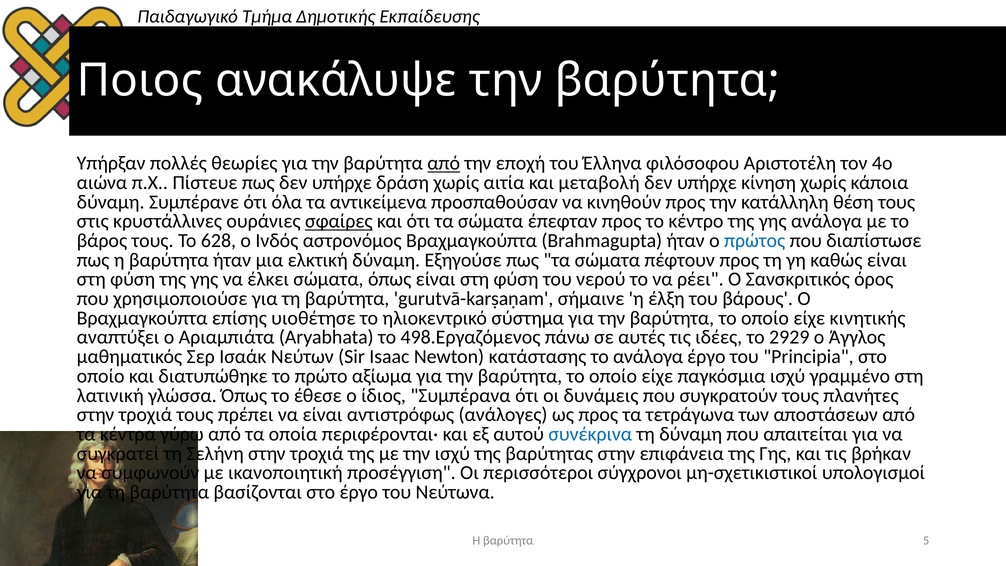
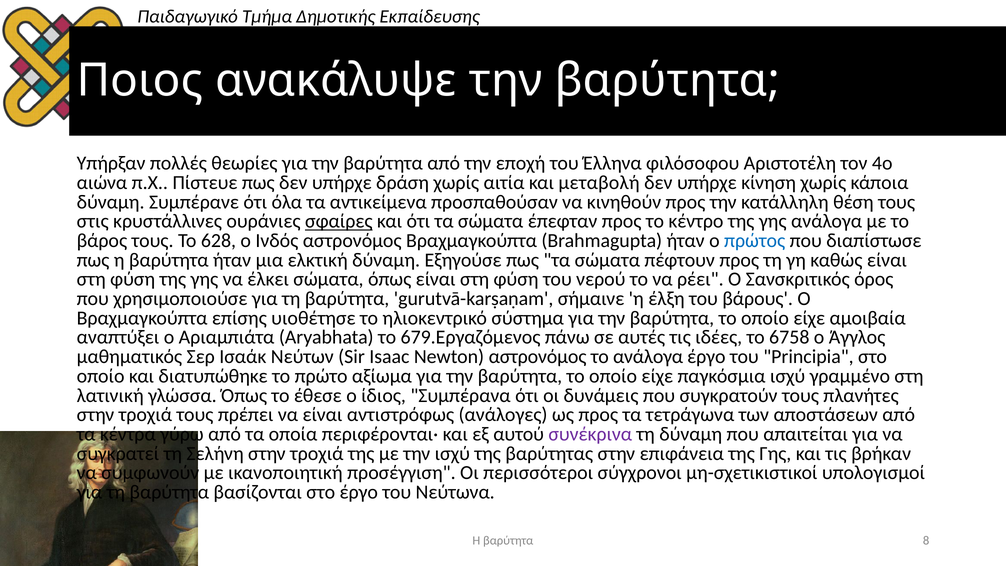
από underline: present -> none (444, 163)
κινητικής: κινητικής -> αμοιβαία (868, 318)
498.Εργαζόμενος: 498.Εργαζόμενος -> 679.Εργαζόμενος (471, 337)
2929: 2929 -> 6758 (789, 337)
Newton κατάστασης: κατάστασης -> αστρονόμος (538, 357)
συνέκρινα colour: blue -> purple (590, 434)
5: 5 -> 8 (926, 540)
